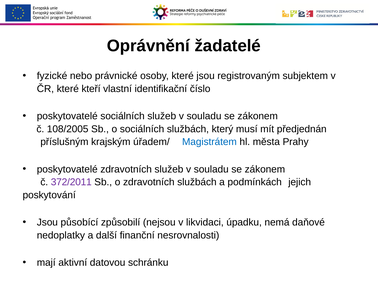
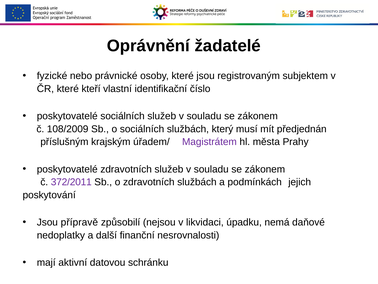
108/2005: 108/2005 -> 108/2009 (68, 129)
Magistrátem colour: blue -> purple (209, 142)
působící: působící -> přípravě (79, 222)
